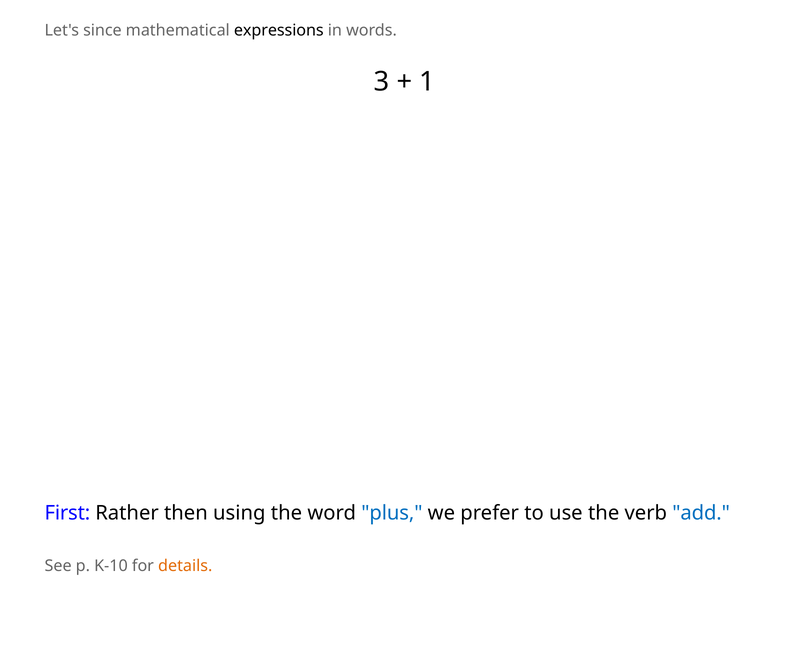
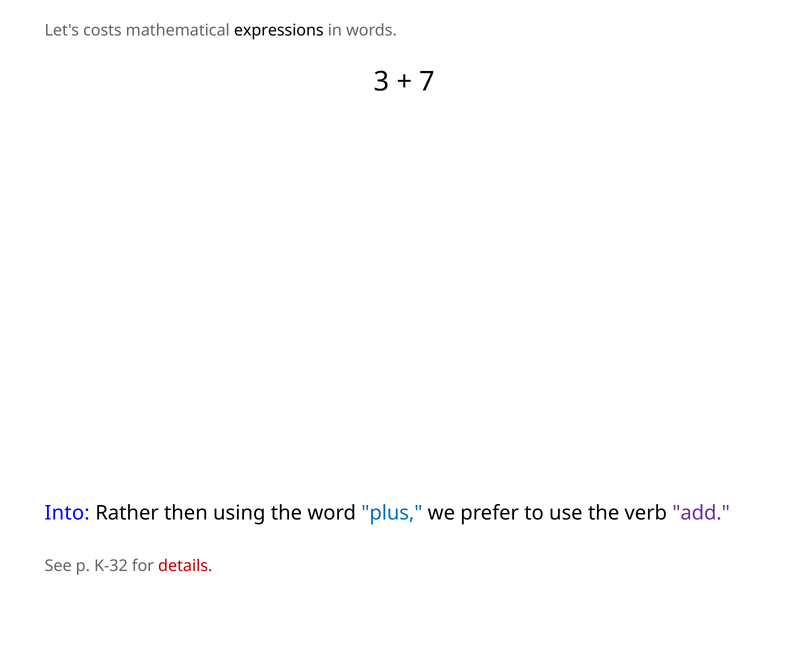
since: since -> costs (102, 31)
1: 1 -> 7 (427, 82)
First: First -> Into (67, 513)
add colour: blue -> purple (701, 513)
K-10: K-10 -> K-32 (111, 566)
details colour: orange -> red (185, 566)
